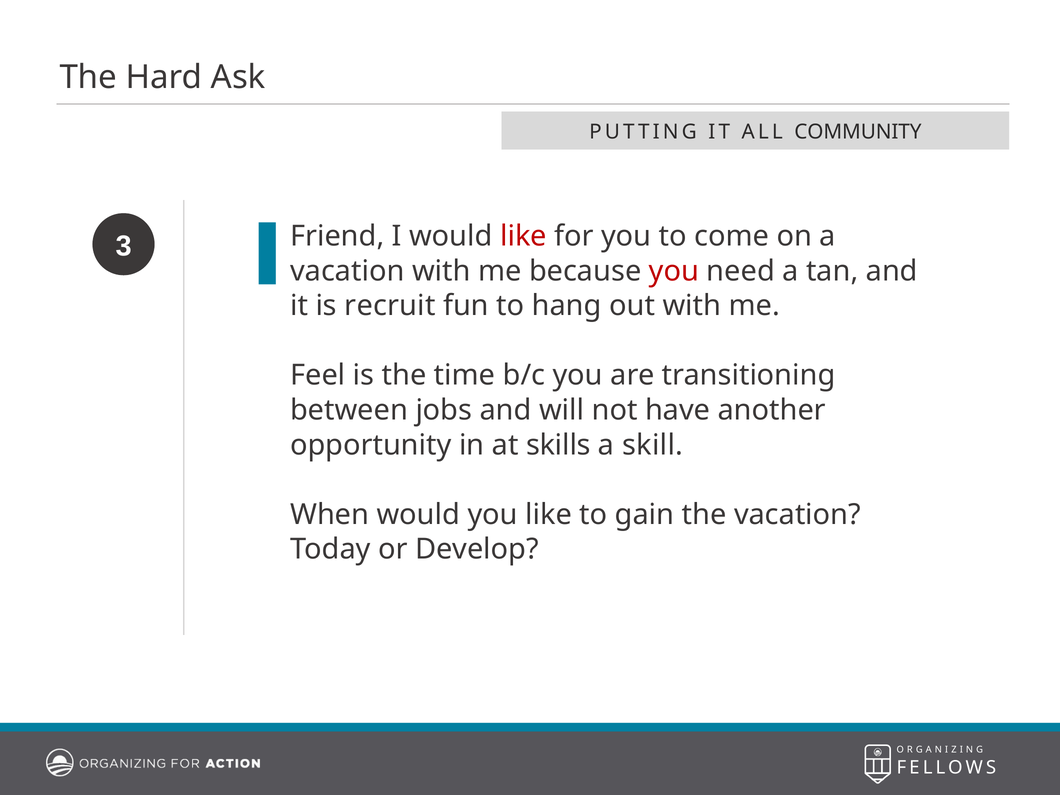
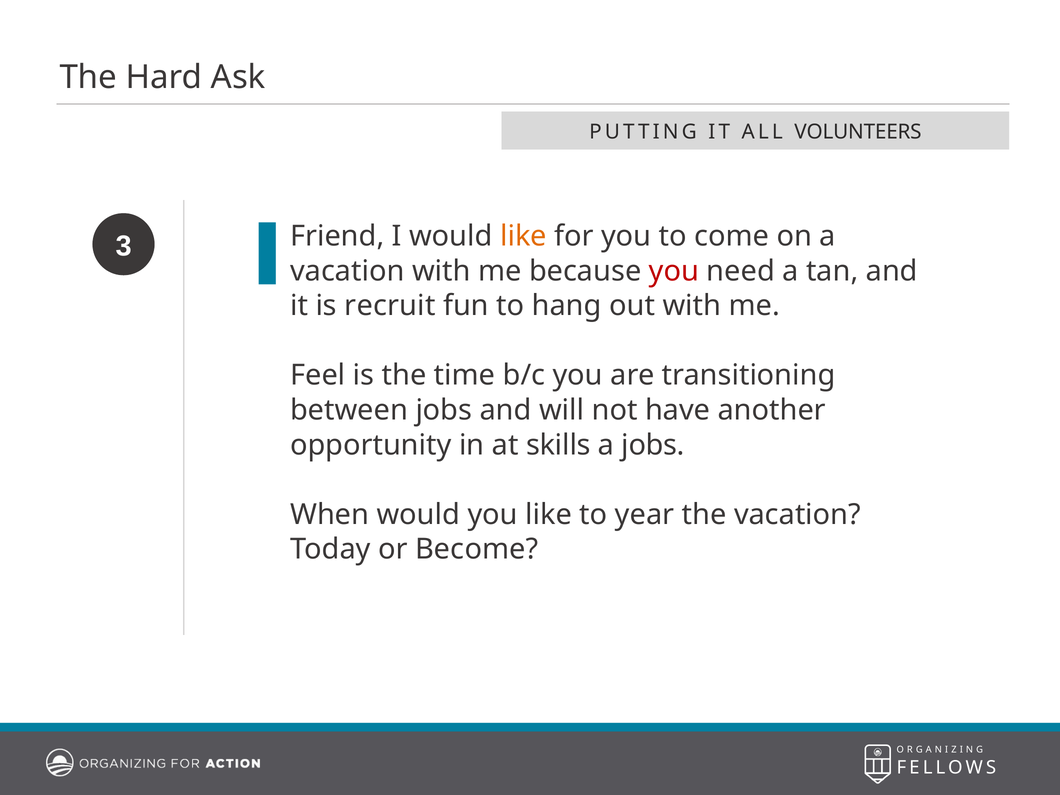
COMMUNITY: COMMUNITY -> VOLUNTEERS (858, 132)
like colour: red -> orange (523, 236)
a skill: skill -> jobs (653, 445)
gain: gain -> year (645, 515)
Develop: Develop -> Become (477, 549)
